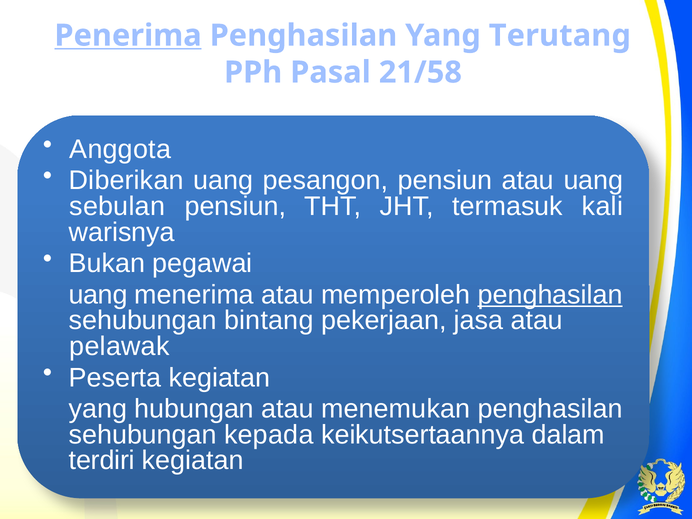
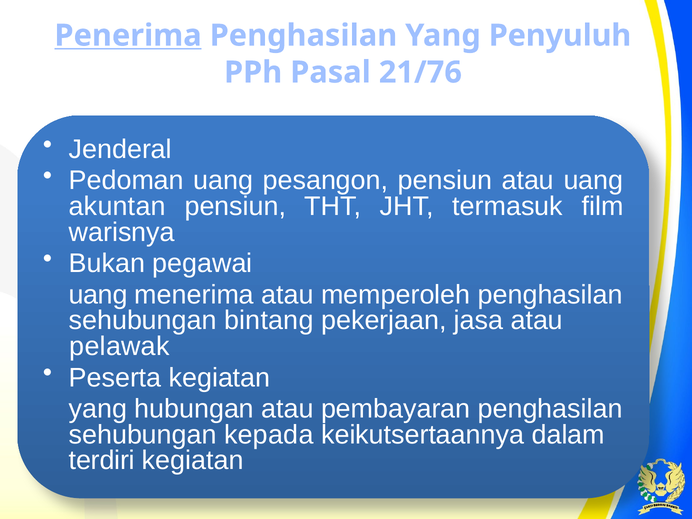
Terutang: Terutang -> Penyuluh (560, 36)
21/58: 21/58 -> 21/76 (420, 72)
Anggota: Anggota -> Jenderal (120, 149)
Diberikan: Diberikan -> Pedoman (126, 180)
sebulan: sebulan -> akuntan (117, 206)
kali: kali -> film (603, 206)
penghasilan underline: present -> none (550, 295)
menemukan: menemukan -> pembayaran (396, 409)
